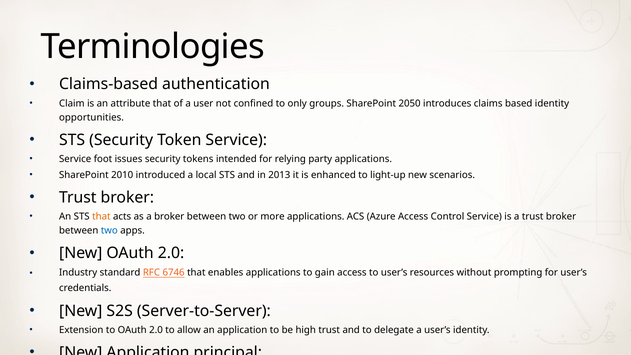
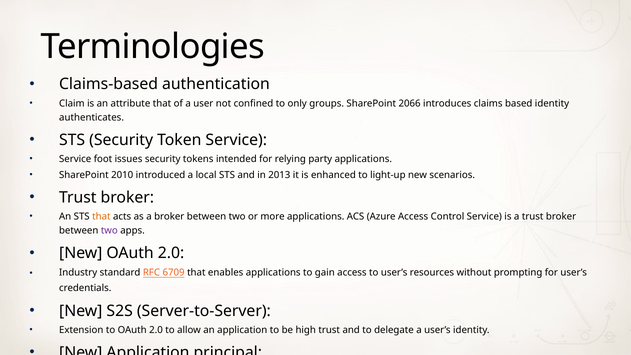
2050: 2050 -> 2066 (410, 103)
opportunities: opportunities -> authenticates (92, 117)
two colour: blue -> purple (109, 231)
6746: 6746 -> 6709 (174, 273)
